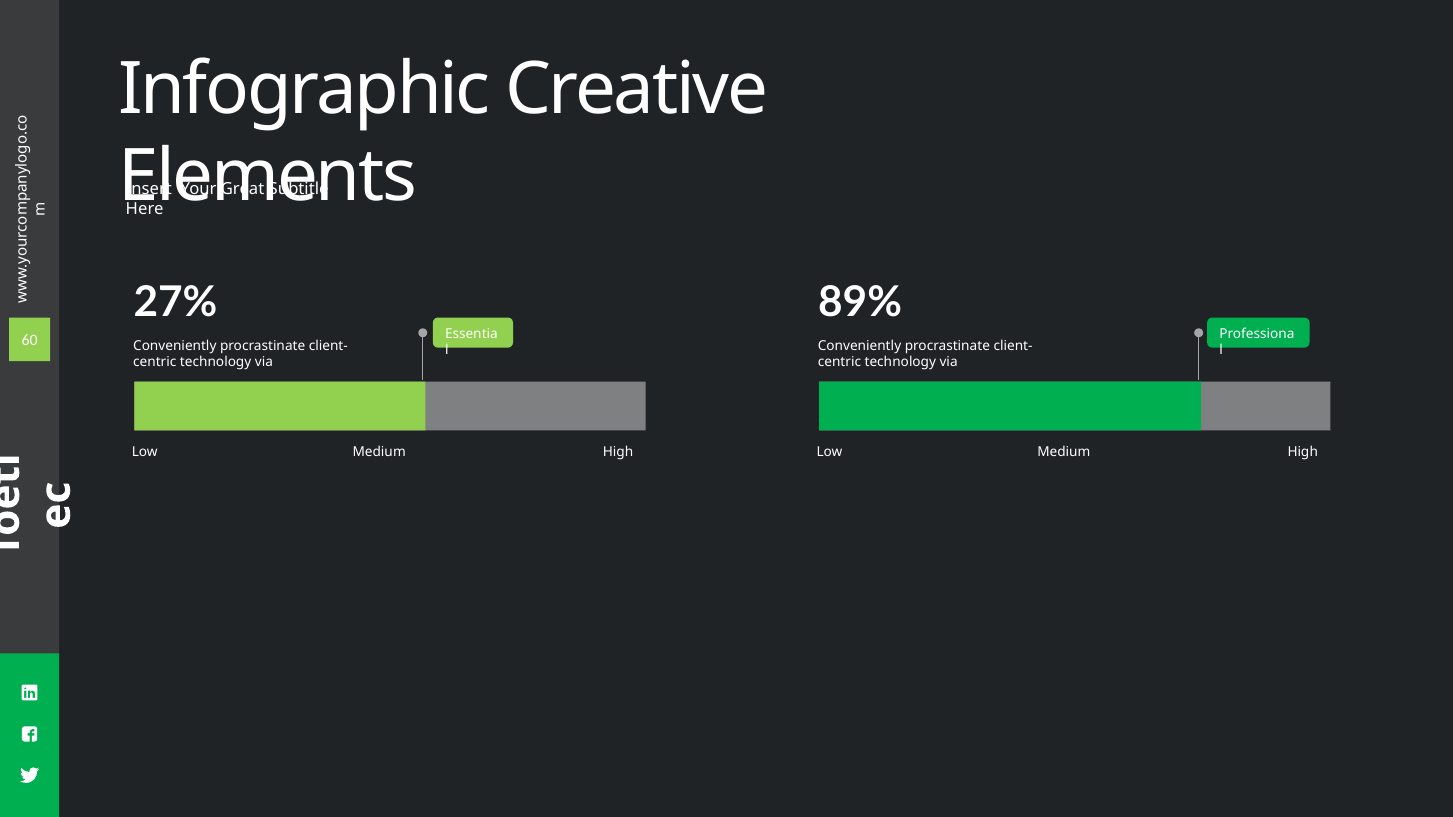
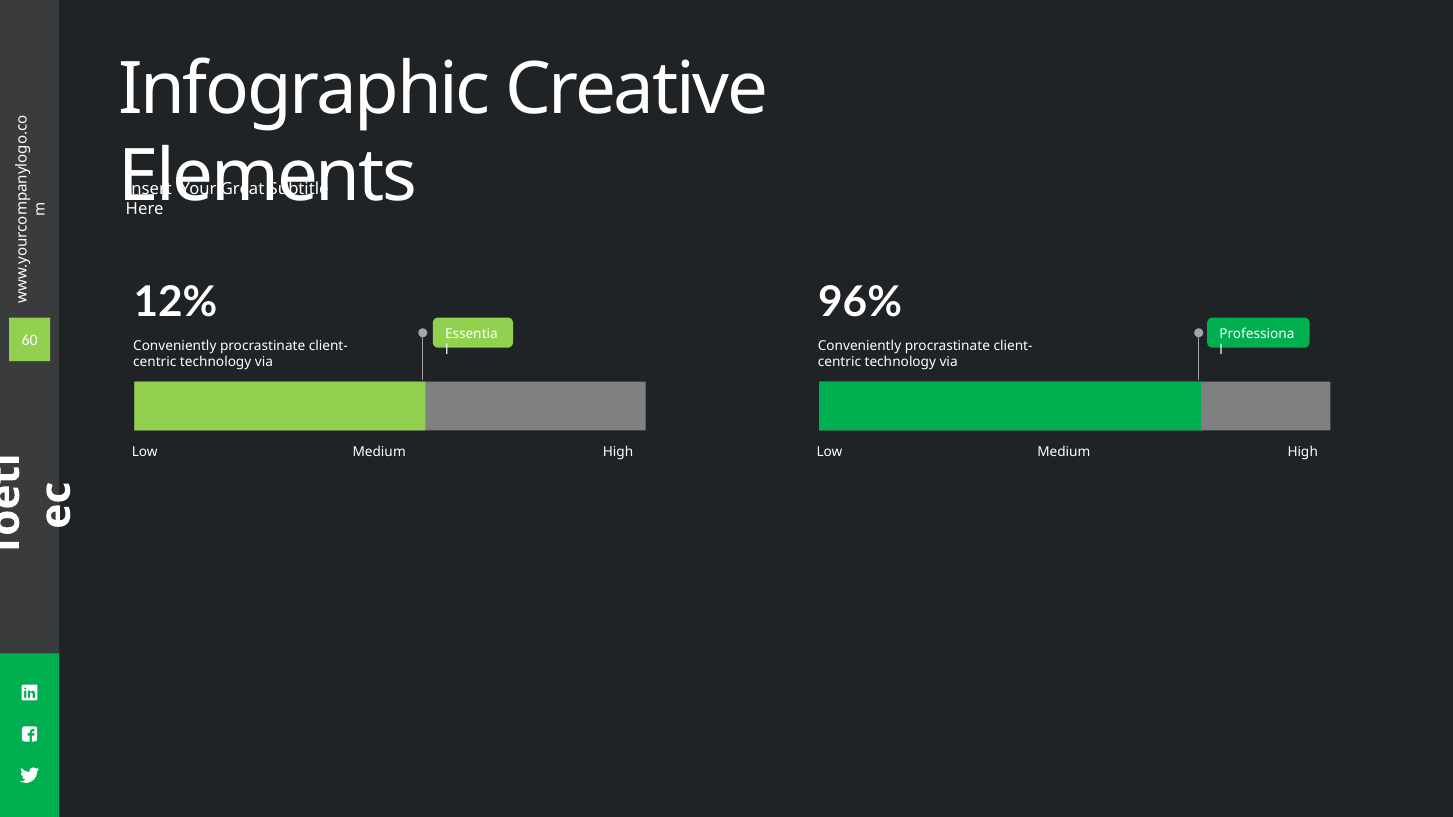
27%: 27% -> 12% (175, 303)
89%: 89% -> 96% (860, 303)
